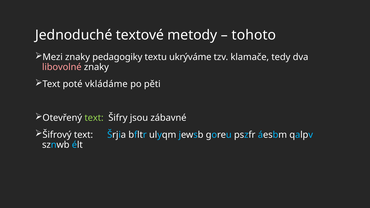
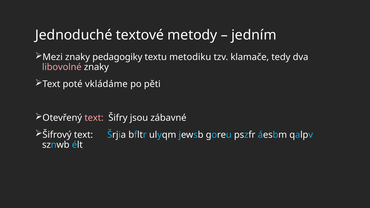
tohoto: tohoto -> jedním (254, 35)
ukrýváme: ukrýváme -> metodiku (190, 57)
text colour: light green -> pink (94, 118)
